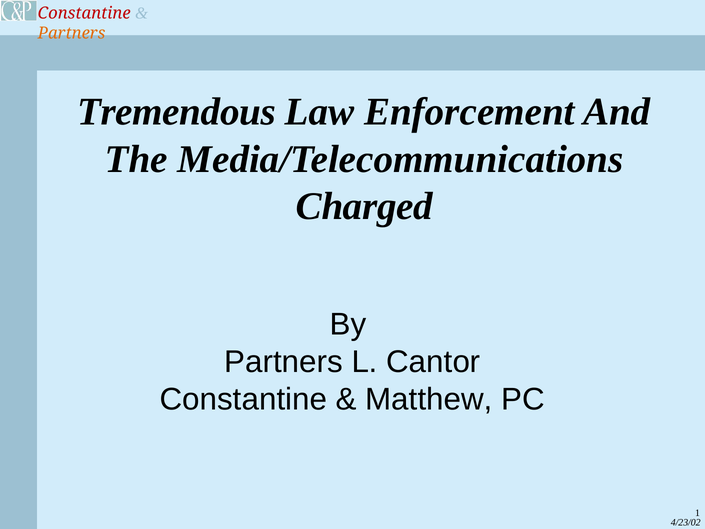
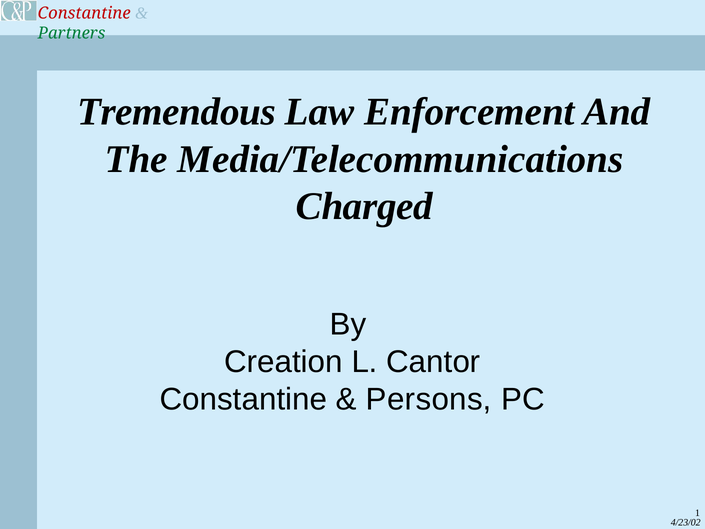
Partners colour: orange -> green (72, 33)
Partners: Partners -> Creation (284, 362)
Matthew: Matthew -> Persons (429, 399)
